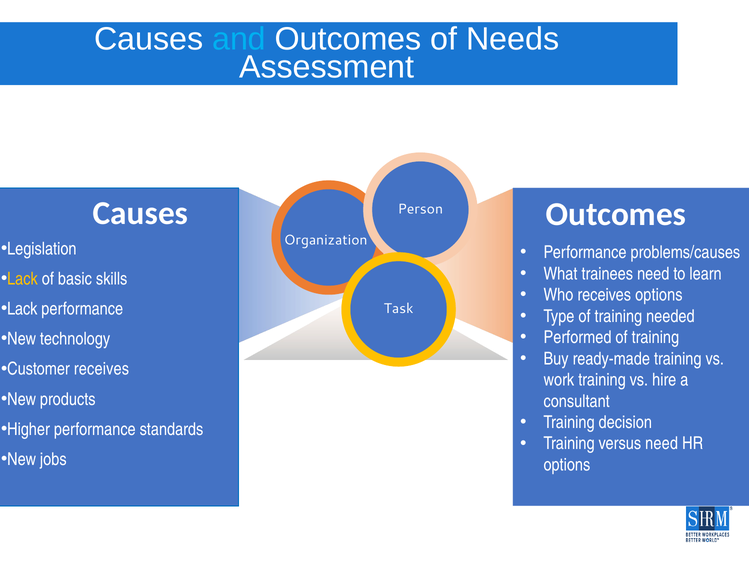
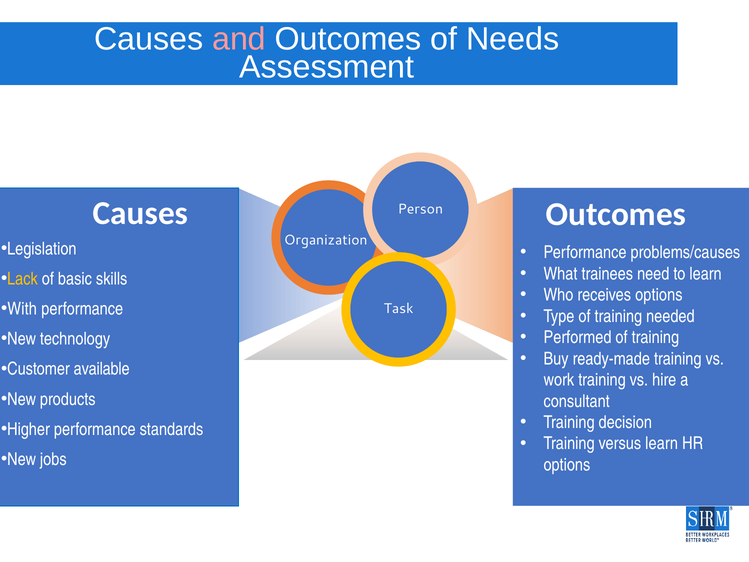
and colour: light blue -> pink (239, 39)
Lack: Lack -> With (22, 309)
Customer receives: receives -> available (102, 369)
versus need: need -> learn (662, 443)
